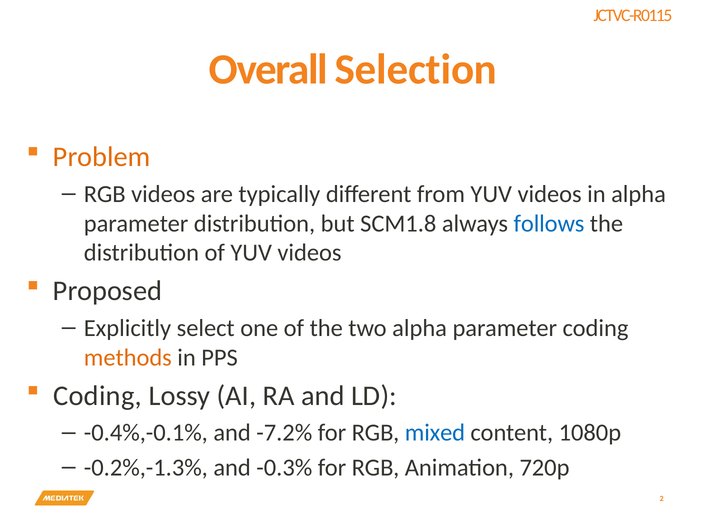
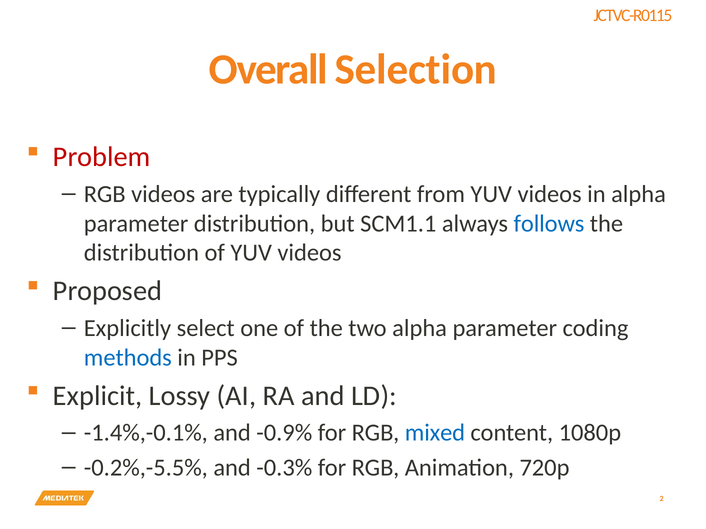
Problem colour: orange -> red (102, 157)
SCM1.8: SCM1.8 -> SCM1.1 (398, 224)
methods colour: orange -> blue (128, 358)
Coding: Coding -> Explicit (98, 396)
-0.4%,-0.1%: -0.4%,-0.1% -> -1.4%,-0.1% (146, 433)
-7.2%: -7.2% -> -0.9% (284, 433)
-0.2%,-1.3%: -0.2%,-1.3% -> -0.2%,-5.5% (146, 468)
